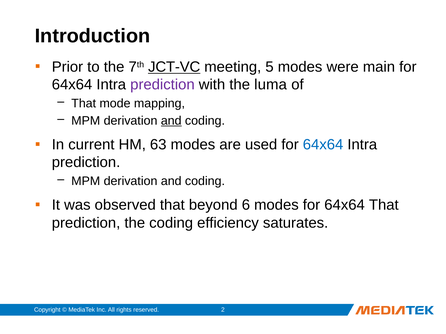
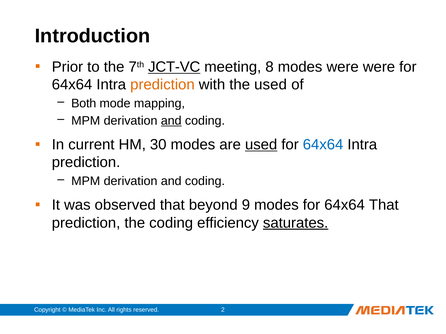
5: 5 -> 8 (269, 67)
were main: main -> were (379, 67)
prediction colour: purple -> orange (162, 85)
the luma: luma -> used (271, 85)
That: That -> Both (84, 104)
63: 63 -> 30 (158, 145)
used underline: none -> present (261, 145)
6: 6 -> 9 (246, 205)
saturates underline: none -> present (296, 223)
